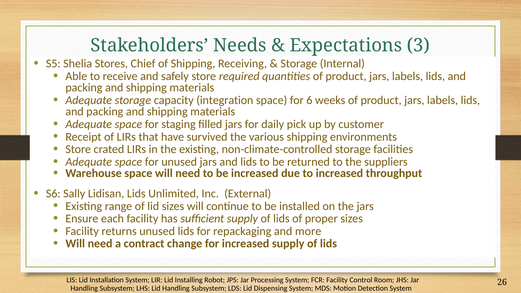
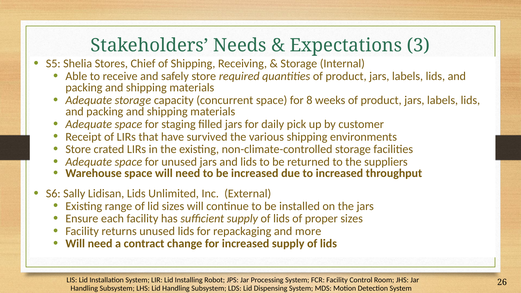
integration: integration -> concurrent (225, 100)
6: 6 -> 8 (309, 100)
